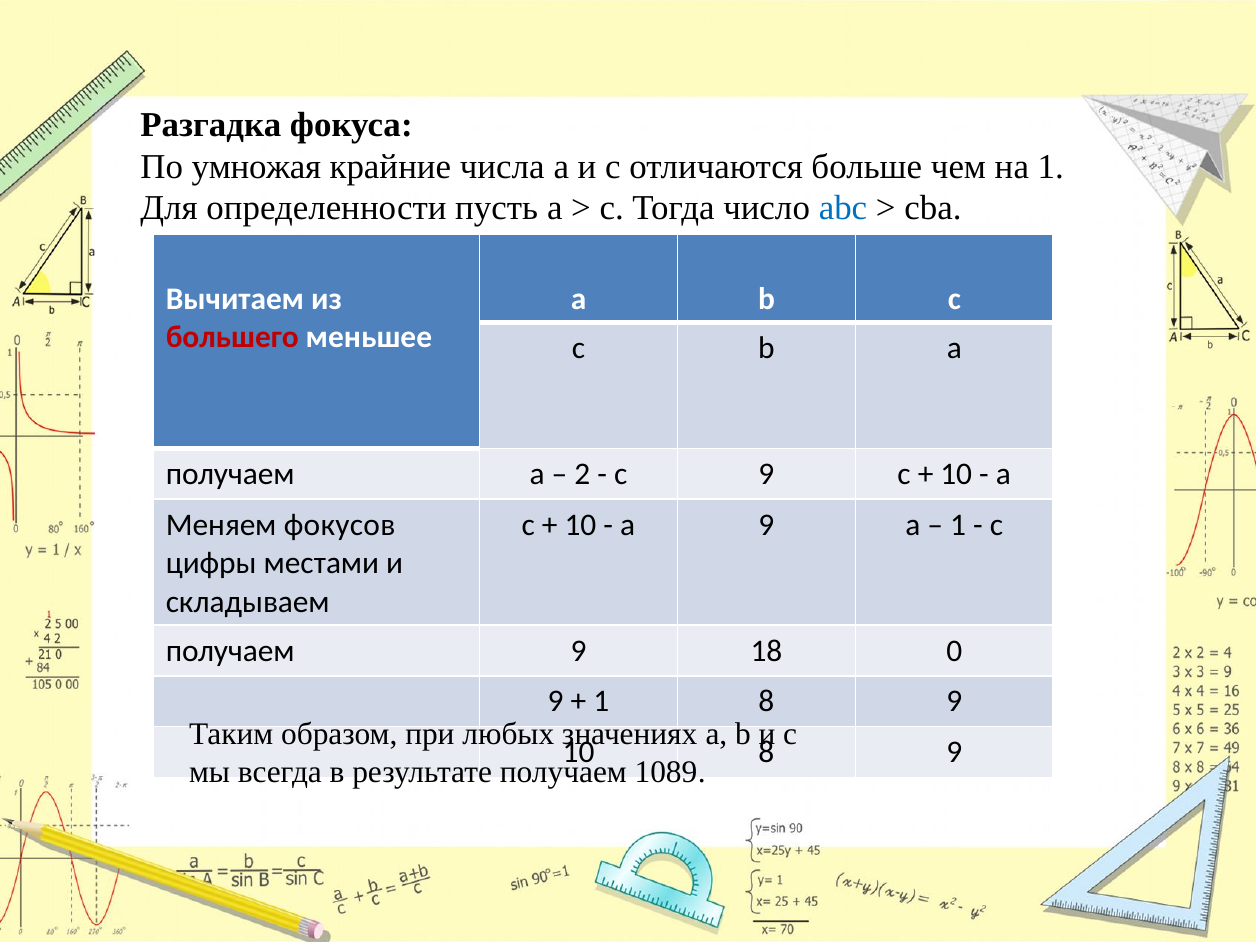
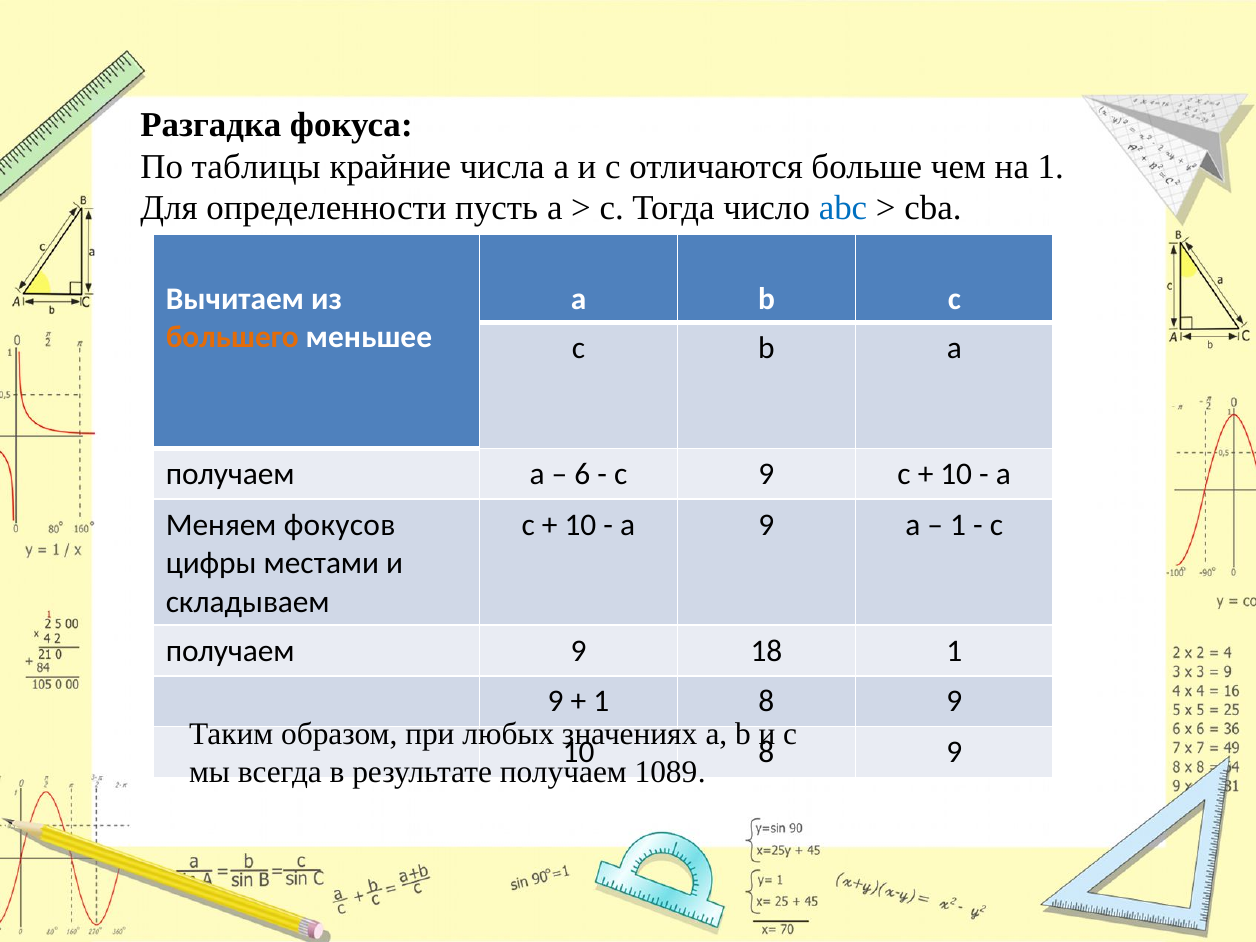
умножая: умножая -> таблицы (256, 167)
большего colour: red -> orange (232, 337)
2: 2 -> 6 (582, 474)
18 0: 0 -> 1 (954, 651)
